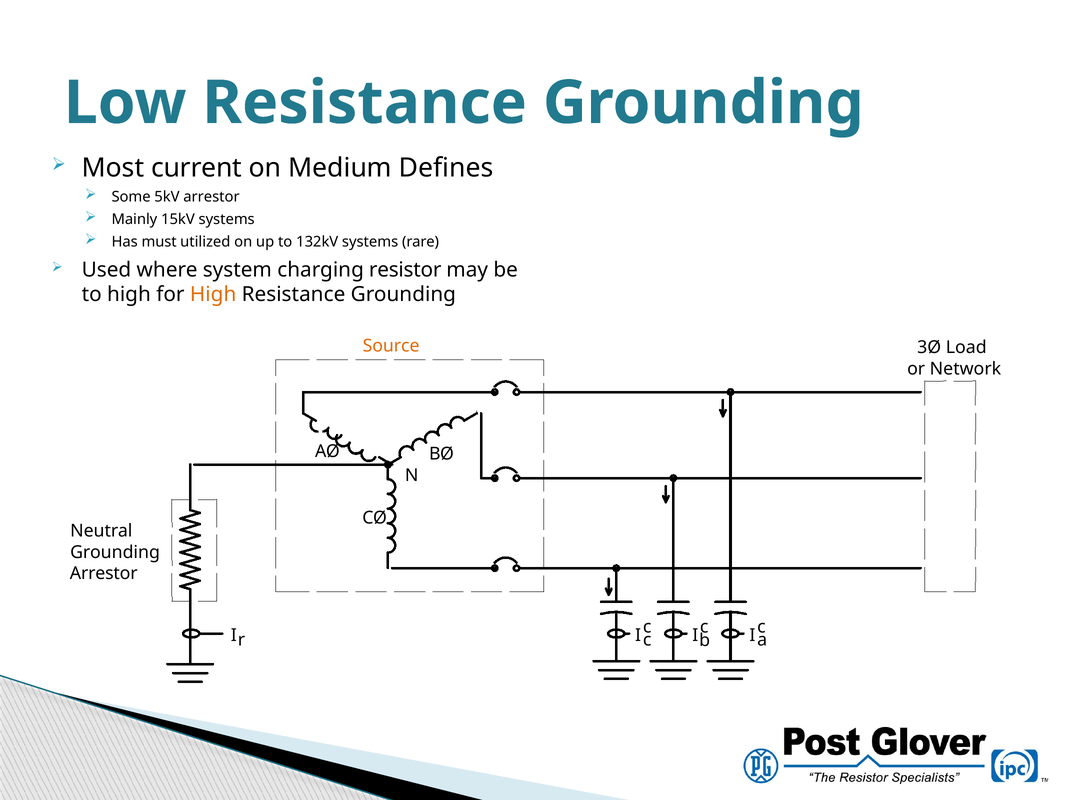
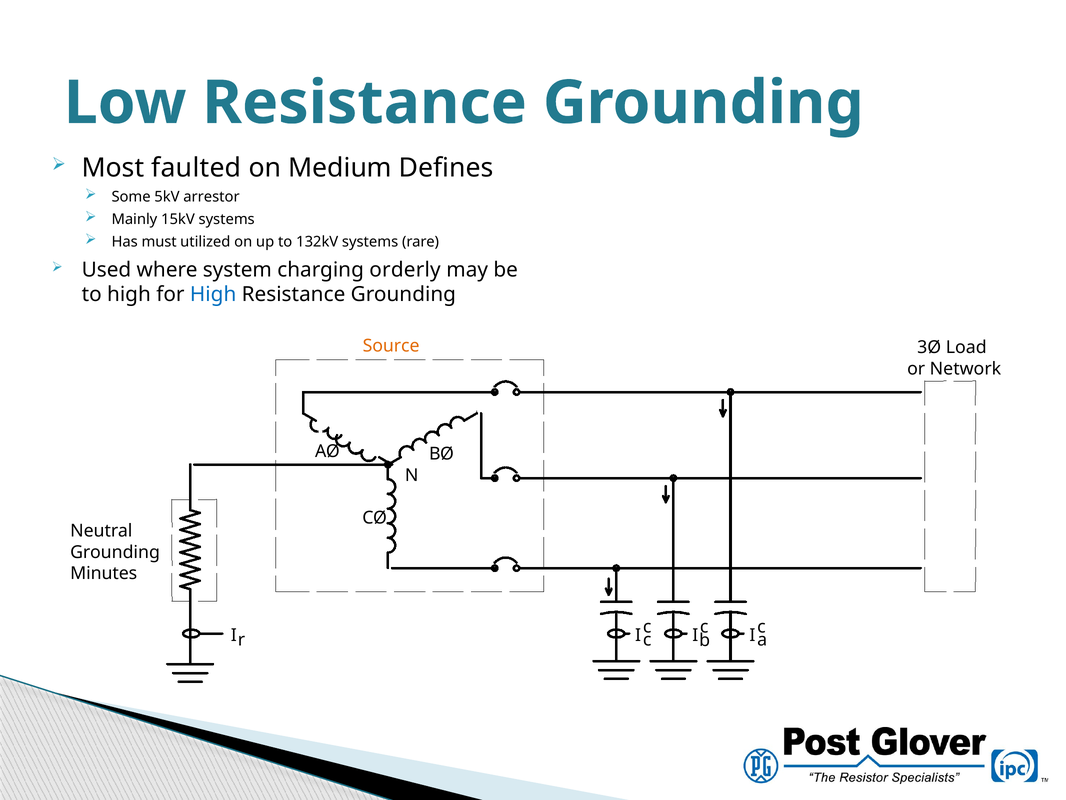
current: current -> faulted (196, 168)
resistor: resistor -> orderly (405, 270)
High colour: orange -> blue (213, 294)
Arrestor: Arrestor -> Minutes (104, 573)
